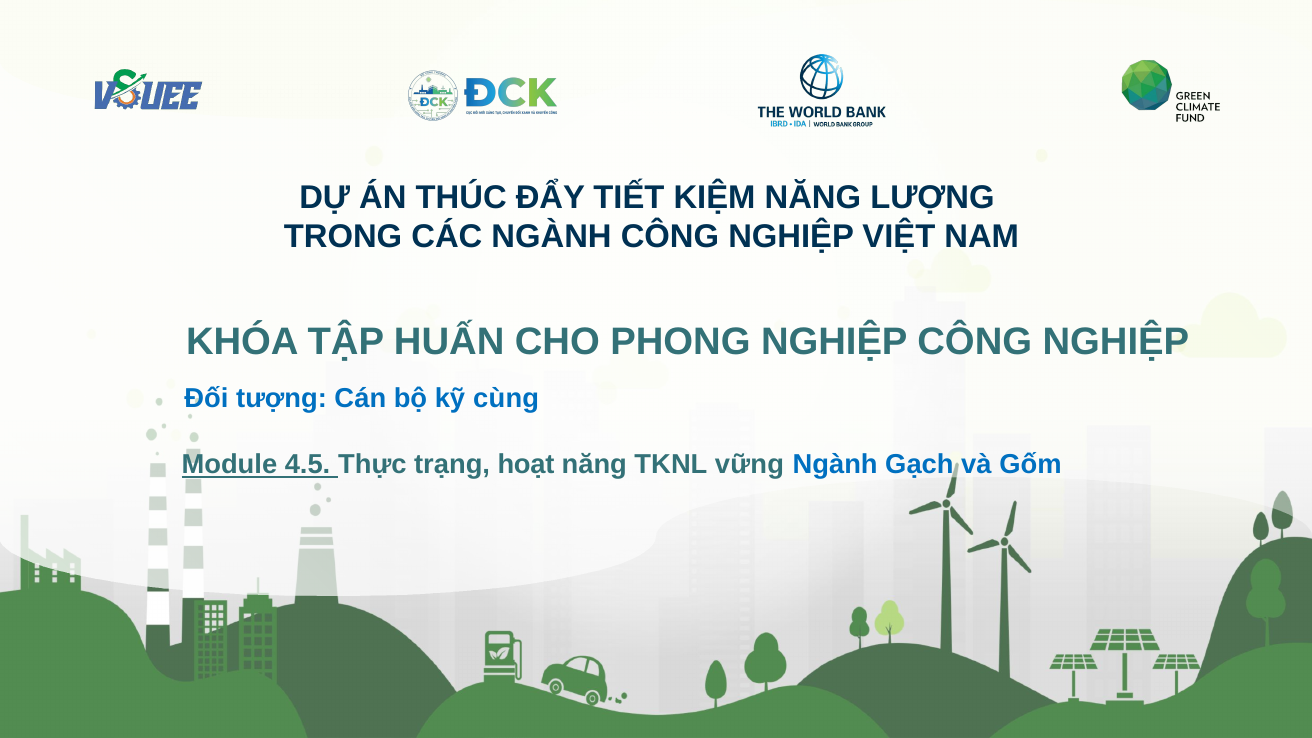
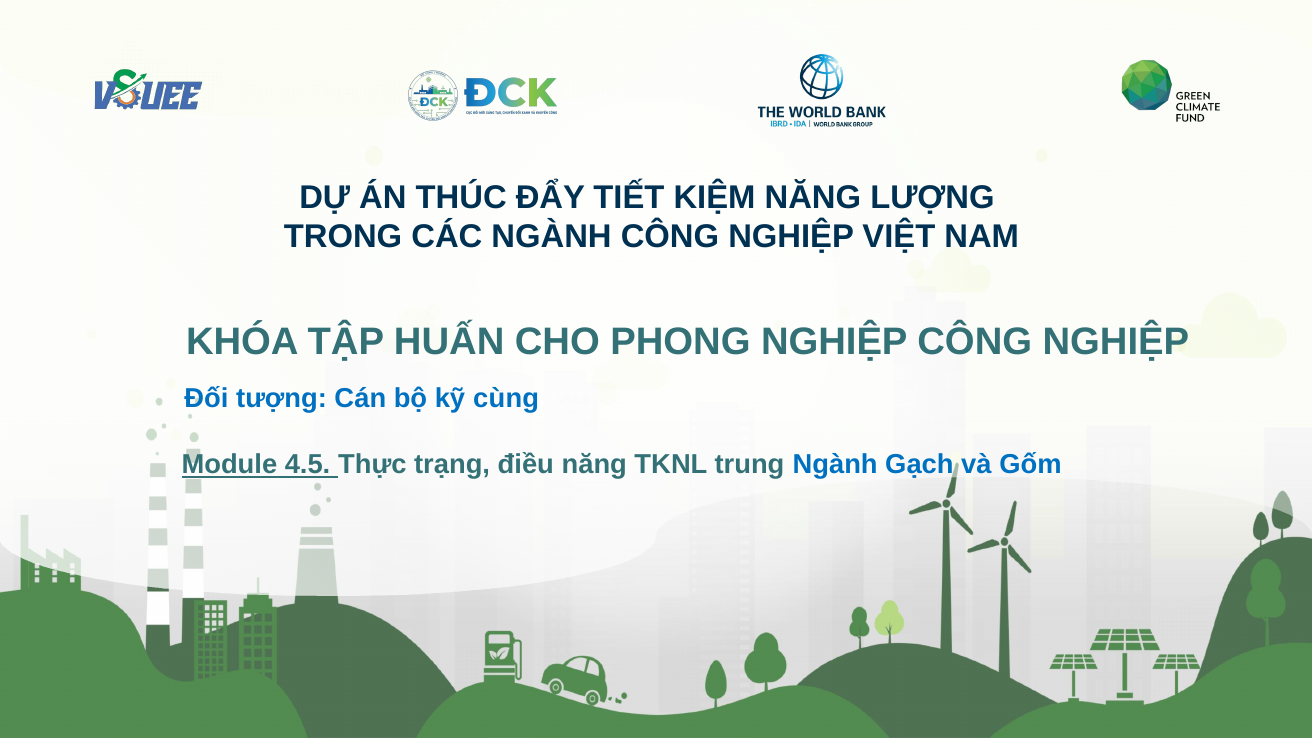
hoạt: hoạt -> điều (526, 465)
vững: vững -> trung (750, 465)
